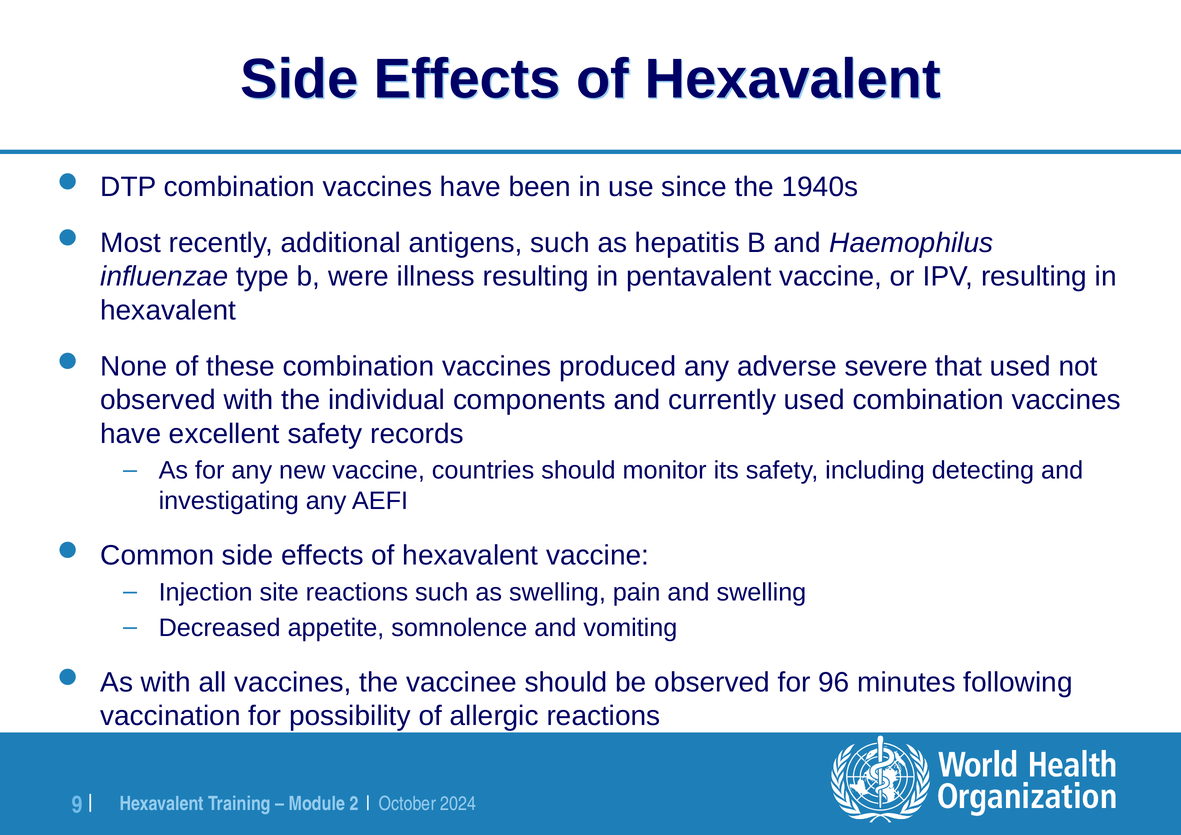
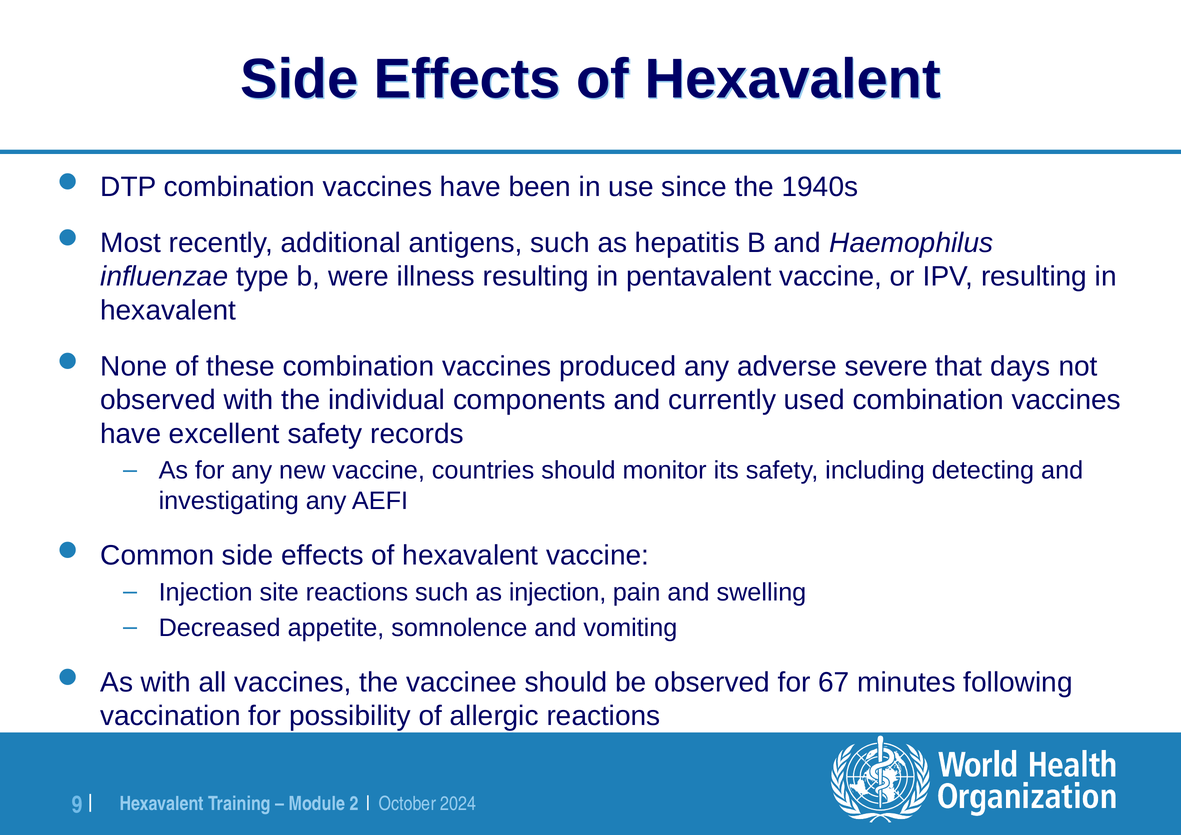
that used: used -> days (1020, 366)
as swelling: swelling -> injection (558, 592)
96: 96 -> 67 (834, 682)
